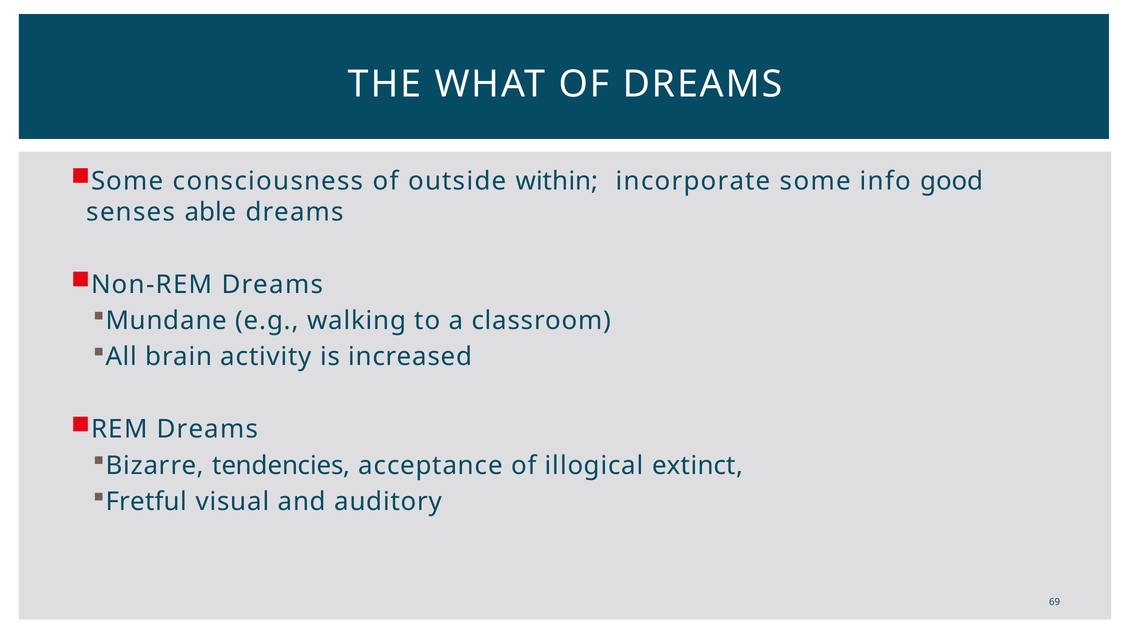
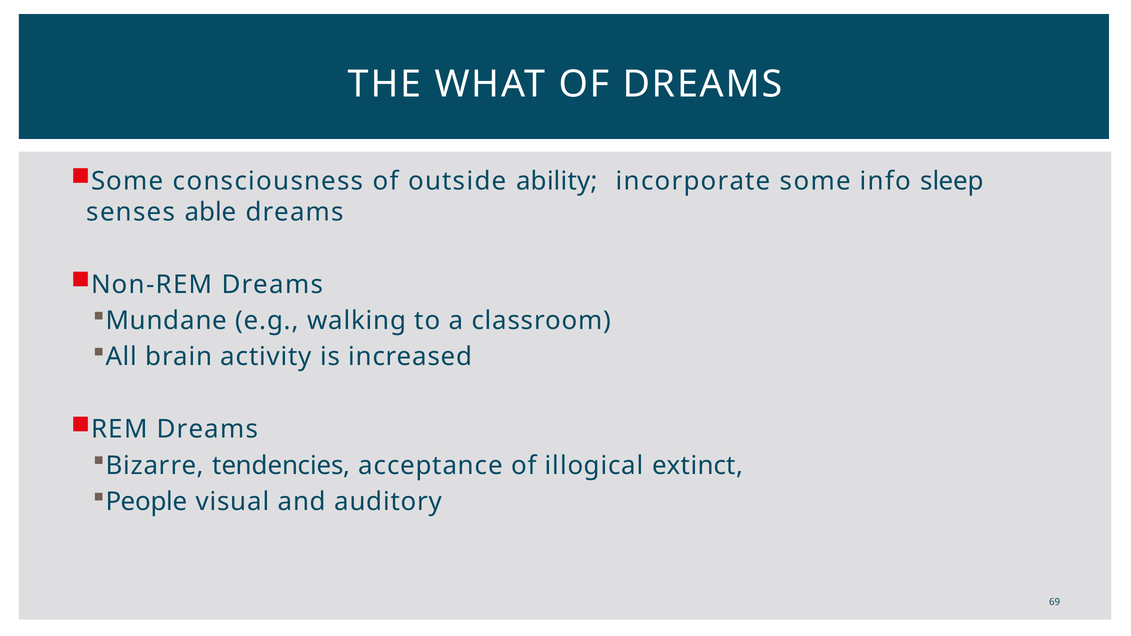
within: within -> ability (557, 181)
good: good -> sleep (952, 181)
Fretful: Fretful -> People (147, 502)
